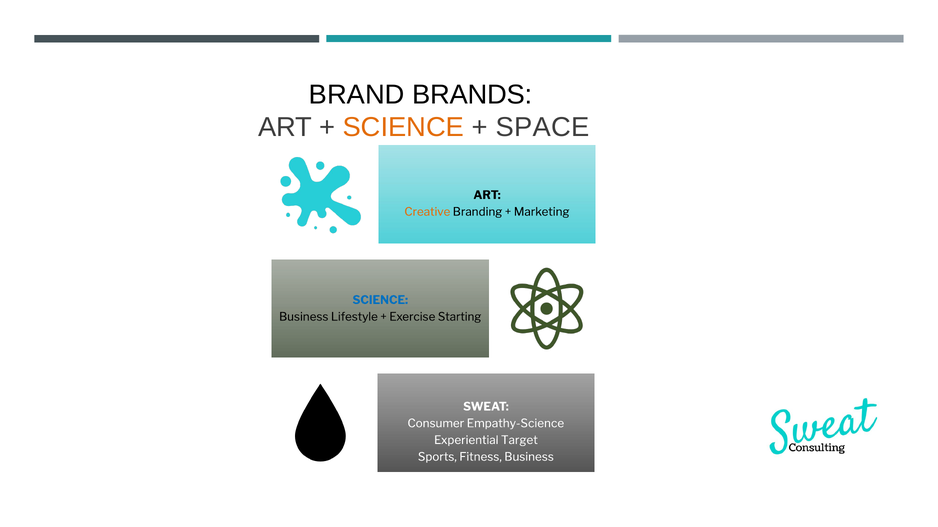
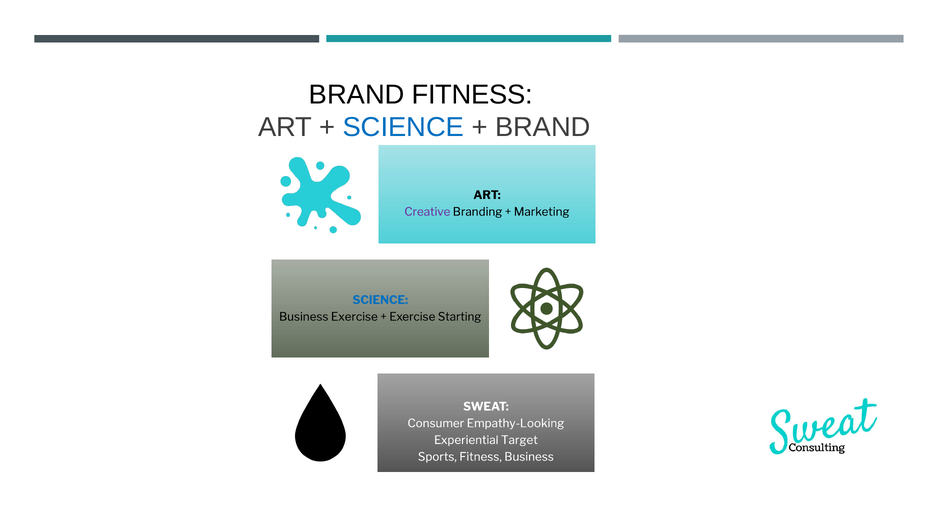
BRAND BRANDS: BRANDS -> FITNESS (472, 95)
SCIENCE colour: orange -> blue (403, 127)
SPACE: SPACE -> BRAND (543, 127)
Creative colour: orange -> purple (427, 212)
Business Lifestyle: Lifestyle -> Exercise (354, 317)
Empathy-Science: Empathy-Science -> Empathy-Looking (515, 424)
